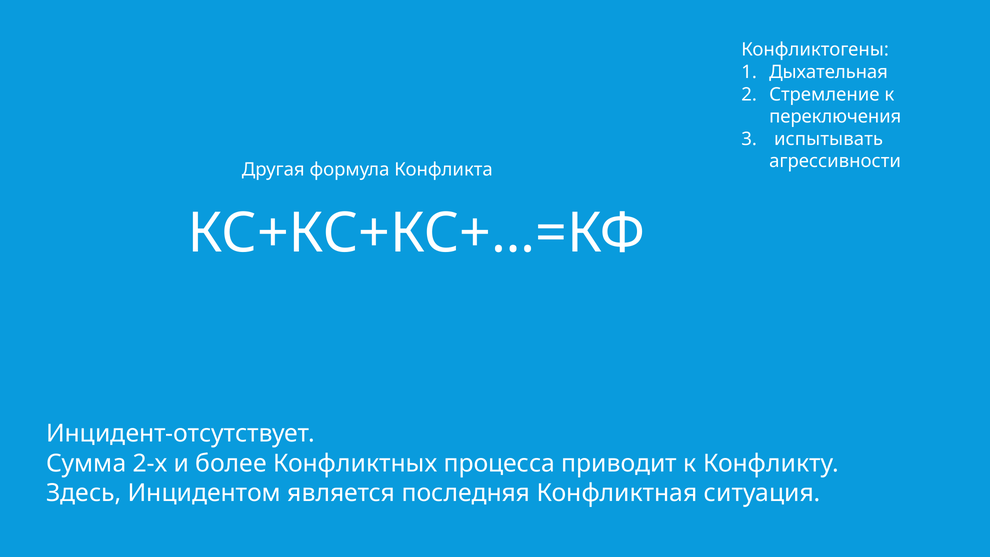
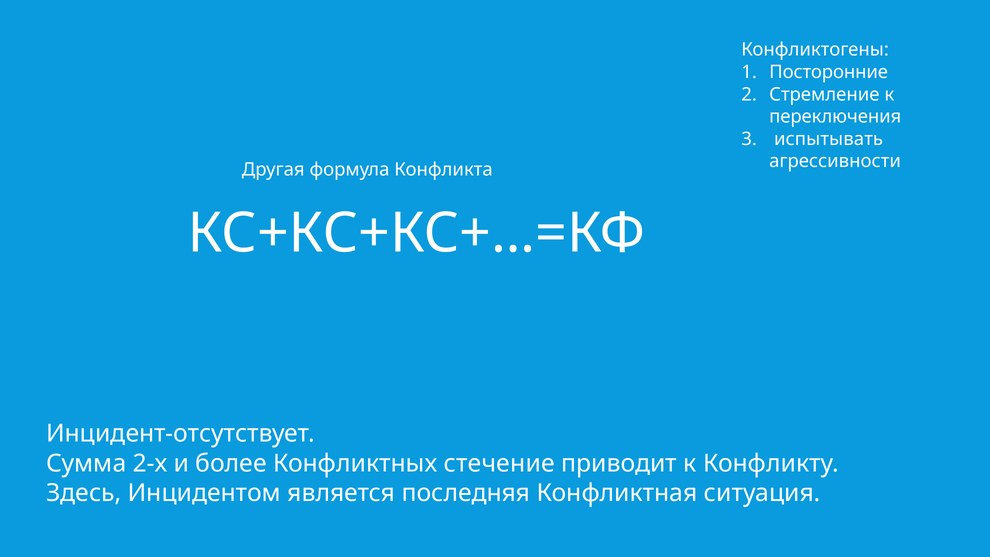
Дыхательная: Дыхательная -> Посторонние (829, 72)
процесса: процесса -> стечение (499, 463)
